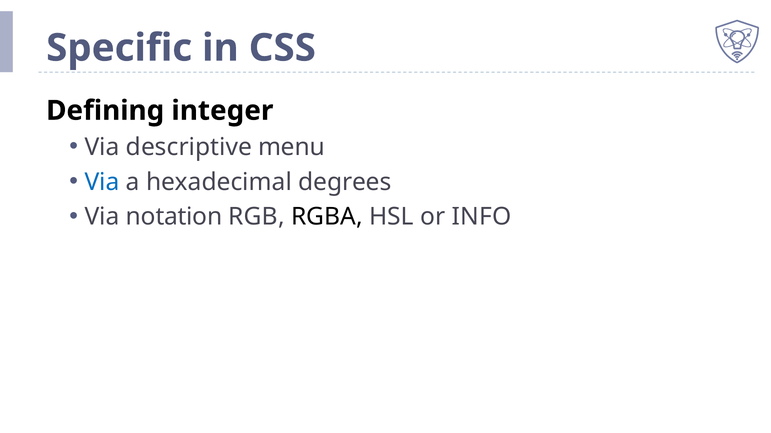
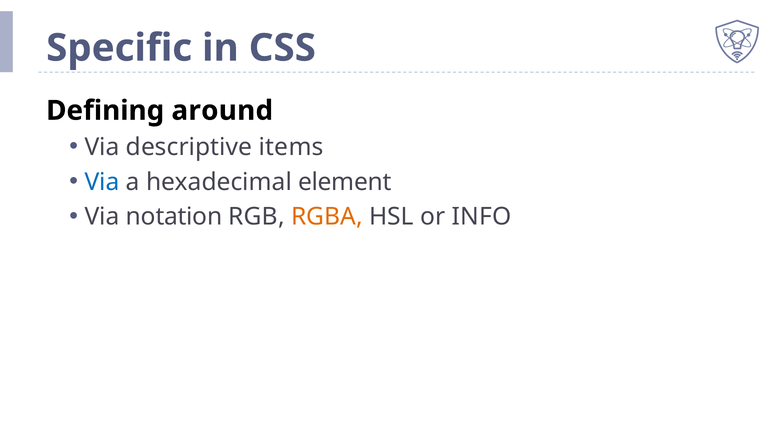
integer: integer -> around (222, 111)
menu: menu -> items (291, 147)
degrees: degrees -> element (345, 182)
RGBA colour: black -> orange (327, 217)
